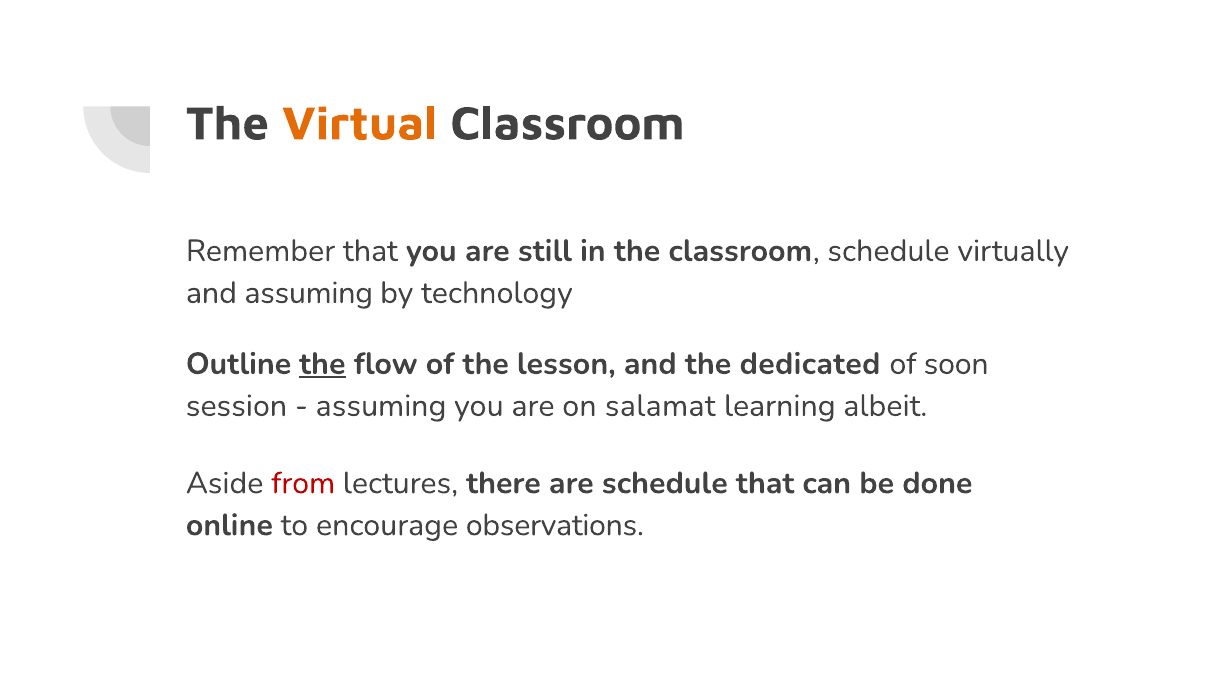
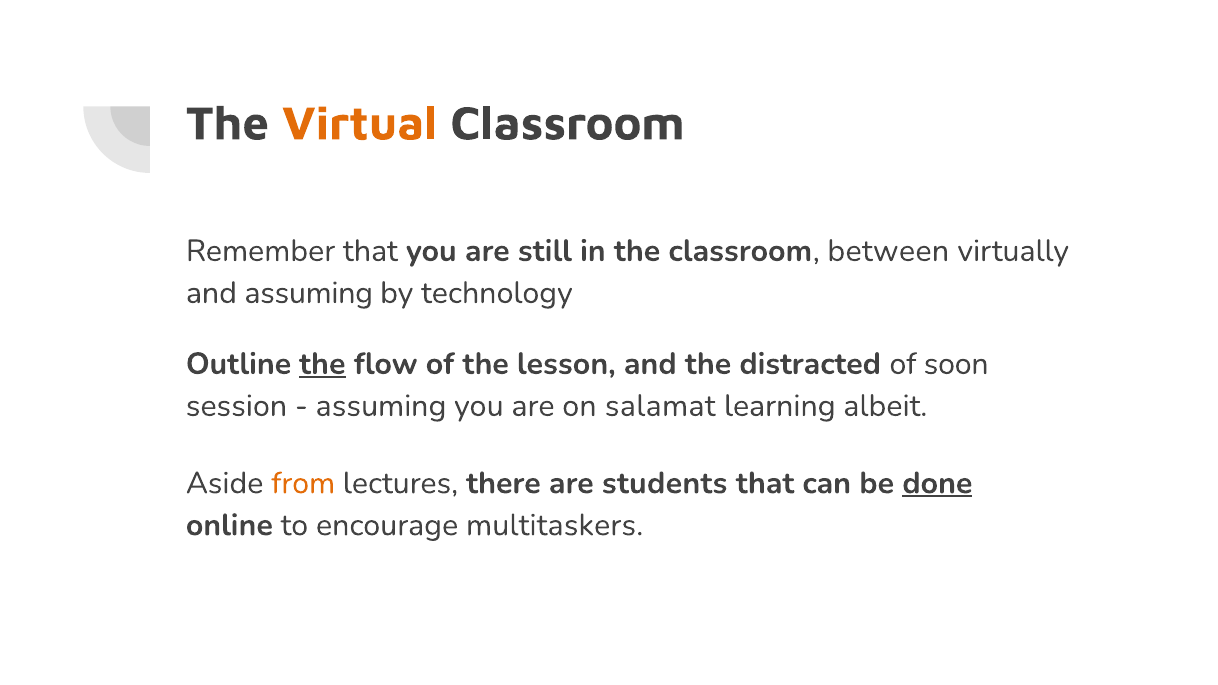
classroom schedule: schedule -> between (888, 251)
dedicated: dedicated -> distracted (810, 364)
from colour: red -> orange (303, 483)
are schedule: schedule -> students (665, 483)
done underline: none -> present (937, 483)
observations: observations -> multitaskers (555, 525)
